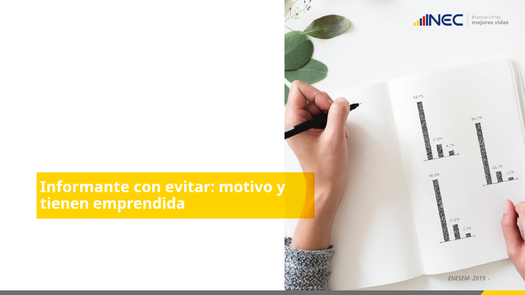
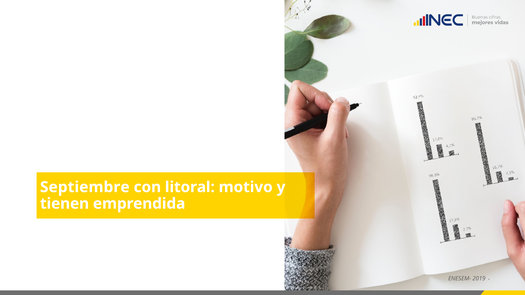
Informante: Informante -> Septiembre (85, 187)
evitar: evitar -> litoral (190, 187)
